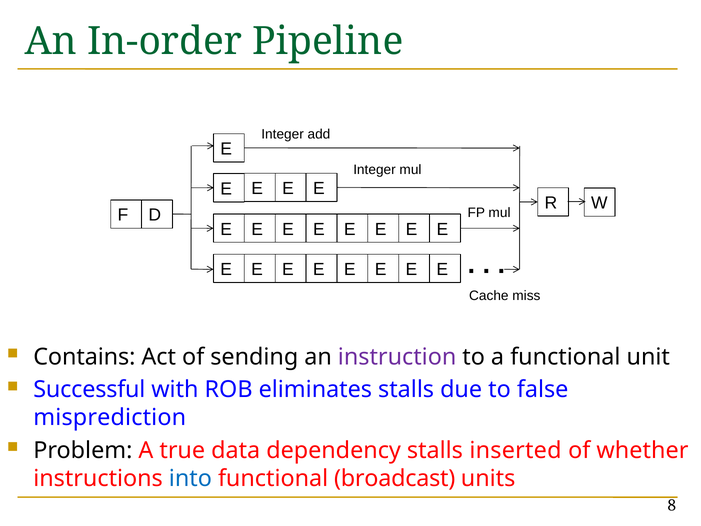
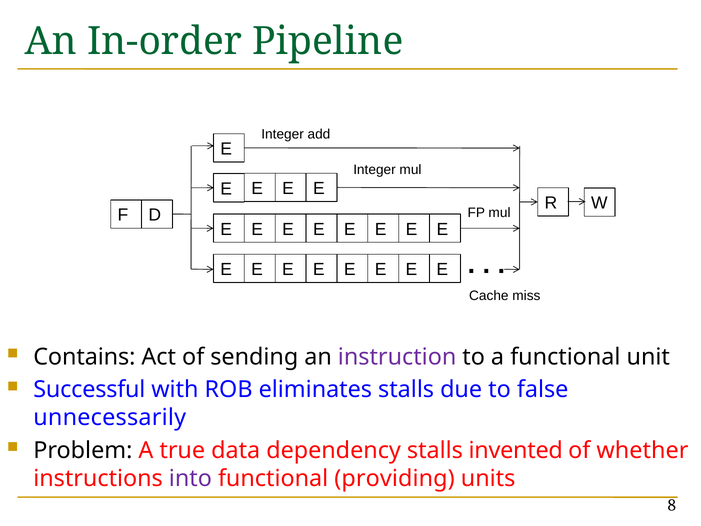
misprediction: misprediction -> unnecessarily (110, 418)
inserted: inserted -> invented (516, 450)
into colour: blue -> purple (190, 478)
broadcast: broadcast -> providing (395, 478)
